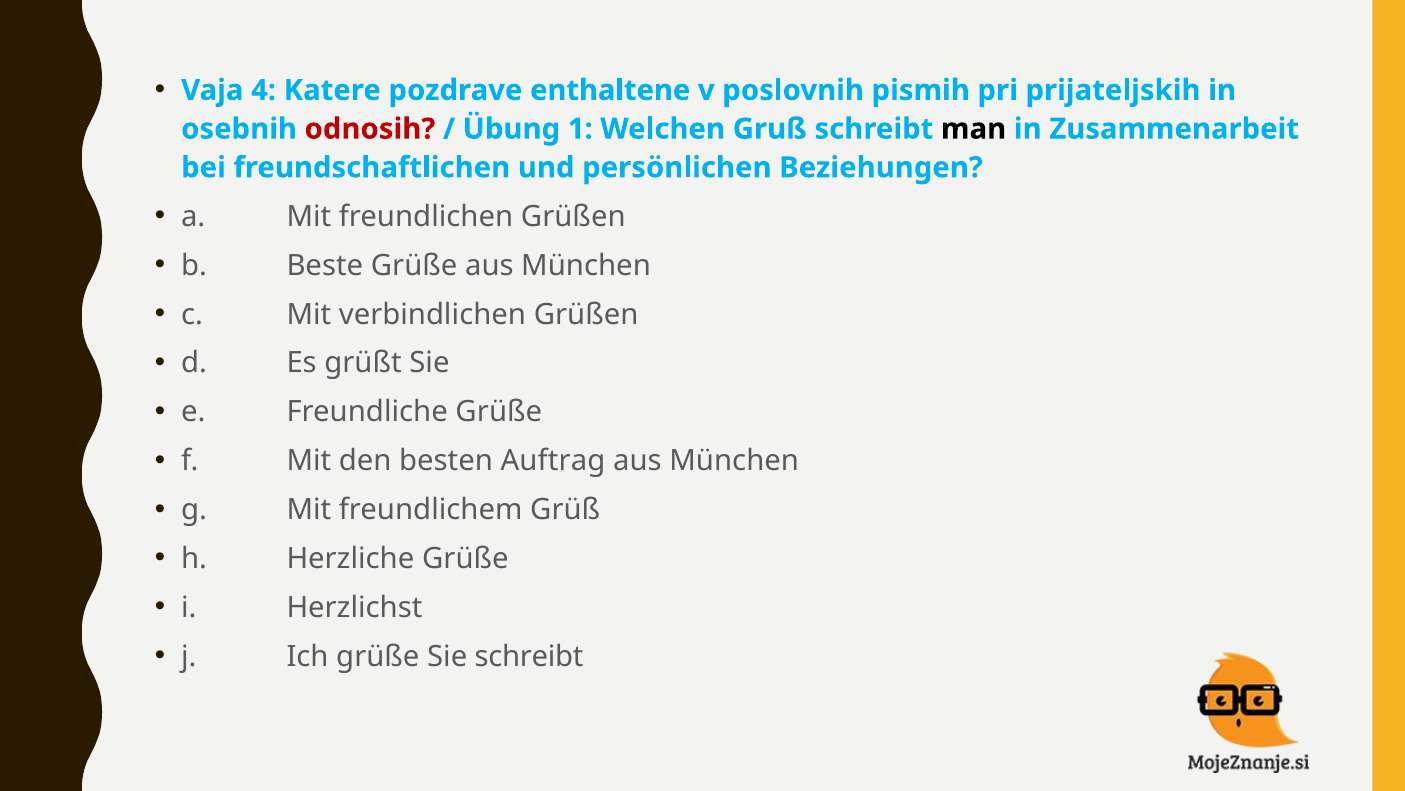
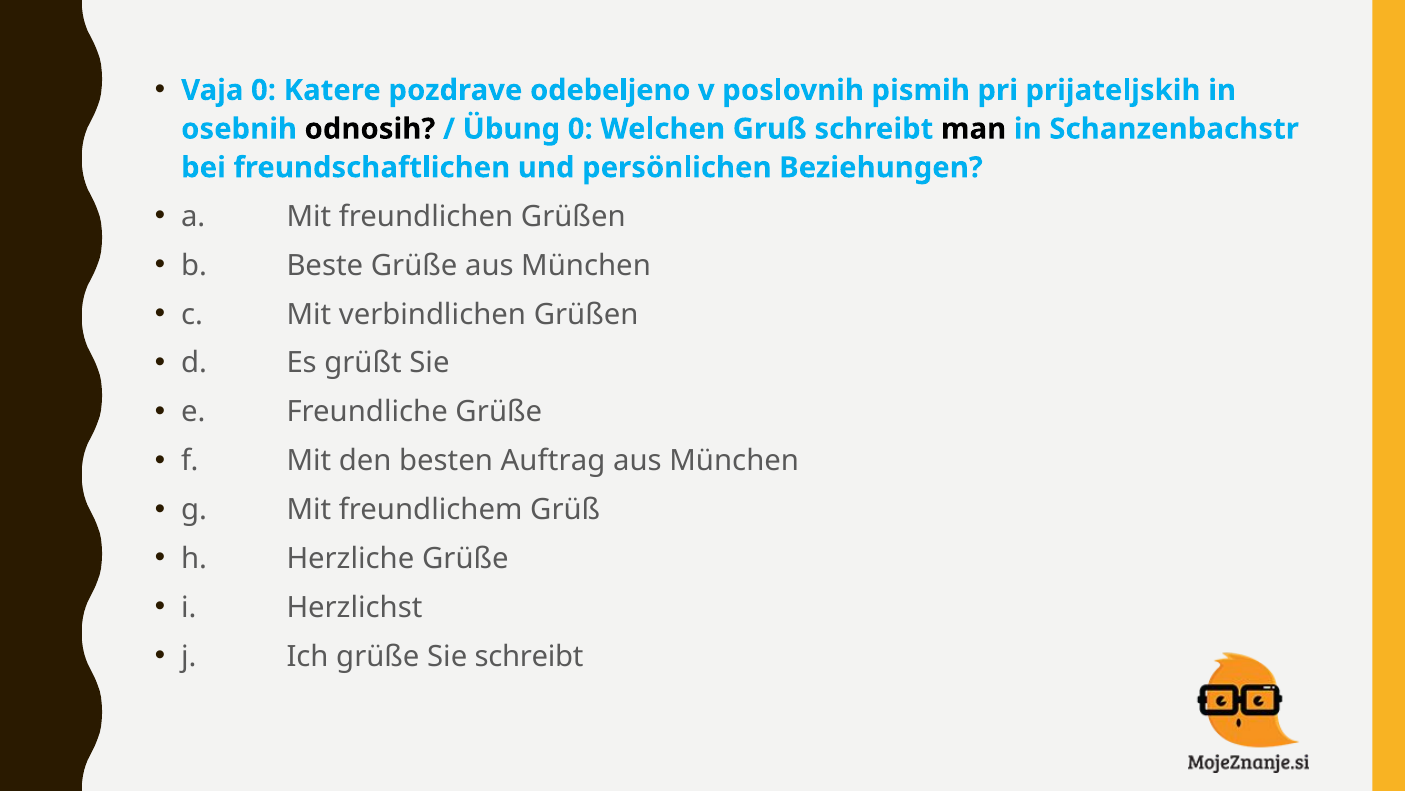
Vaja 4: 4 -> 0 (263, 90)
enthaltene: enthaltene -> odebeljeno (610, 90)
odnosih colour: red -> black (370, 129)
Übung 1: 1 -> 0 (580, 129)
Zusammenarbeit: Zusammenarbeit -> Schanzenbachstr (1174, 129)
